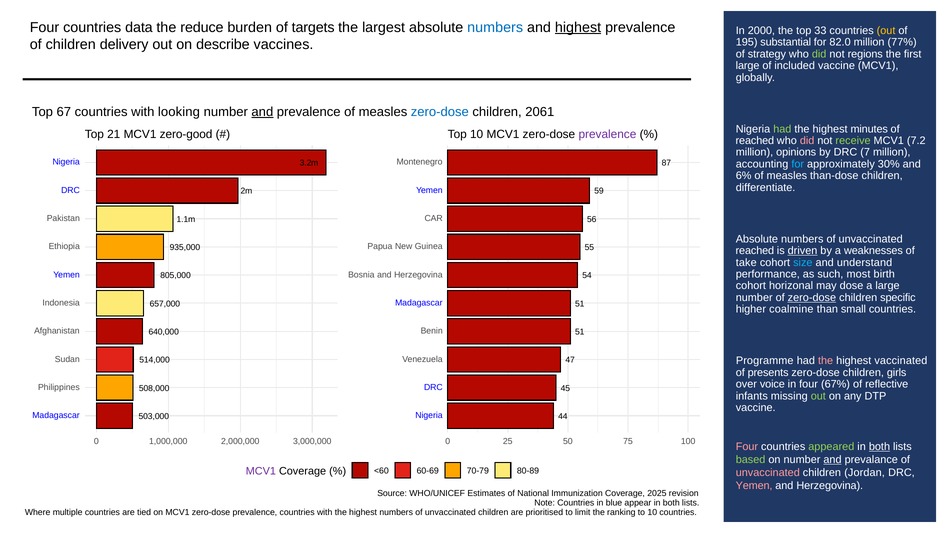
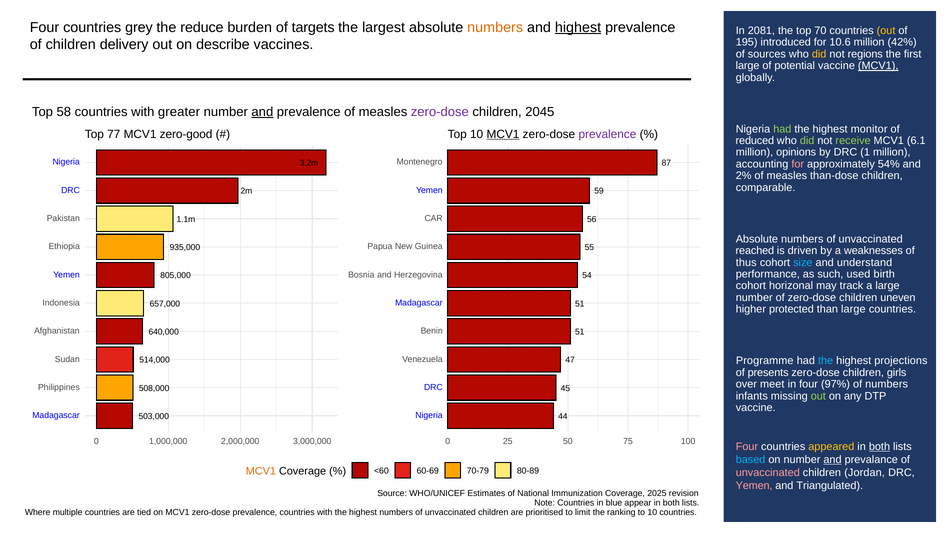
data: data -> grey (139, 27)
numbers colour: blue -> orange (495, 27)
2000: 2000 -> 2081 (761, 31)
33: 33 -> 70 (820, 31)
substantial: substantial -> introduced (786, 42)
82.0: 82.0 -> 10.6 (840, 42)
77%: 77% -> 42% (902, 42)
strategy: strategy -> sources (767, 54)
did colour: light green -> yellow (819, 54)
included: included -> potential (795, 66)
MCV1 underline: none -> present (878, 66)
67: 67 -> 58 (64, 112)
looking: looking -> greater (179, 112)
zero-dose colour: blue -> purple (440, 112)
2061: 2061 -> 2045 (540, 112)
minutes: minutes -> monitor (869, 129)
21: 21 -> 77 (114, 134)
MCV1 underline: none -> present (503, 134)
reached: reached -> reduced (755, 141)
did colour: pink -> light green (807, 141)
7.2: 7.2 -> 6.1 (916, 141)
7: 7 -> 1 (865, 152)
for colour: light blue -> pink (798, 164)
30%: 30% -> 54% (889, 164)
6%: 6% -> 2% (744, 176)
differentiate: differentiate -> comparable (766, 188)
driven underline: present -> none (803, 251)
take: take -> thus (746, 263)
most: most -> used (858, 274)
dose: dose -> track (852, 286)
zero-dose underline: present -> none (812, 298)
specific: specific -> uneven (898, 298)
coalmine: coalmine -> protected (791, 309)
than small: small -> large (853, 309)
the colour: pink -> light blue (826, 361)
vaccinated: vaccinated -> projections (901, 361)
voice: voice -> meet (772, 384)
67%: 67% -> 97% (836, 384)
of reflective: reflective -> numbers (887, 384)
appeared colour: light green -> yellow (831, 447)
based colour: light green -> light blue (751, 460)
MCV1 colour: purple -> orange (261, 471)
Herzegovina: Herzegovina -> Triangulated (830, 486)
